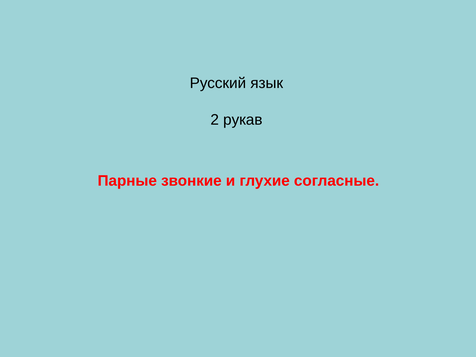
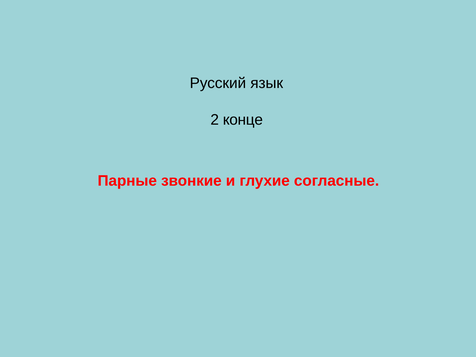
рукав: рукав -> конце (243, 120)
